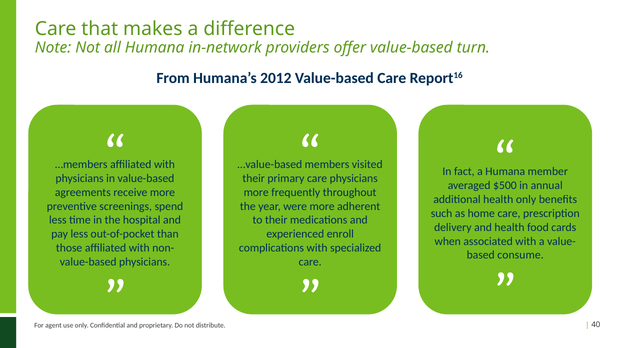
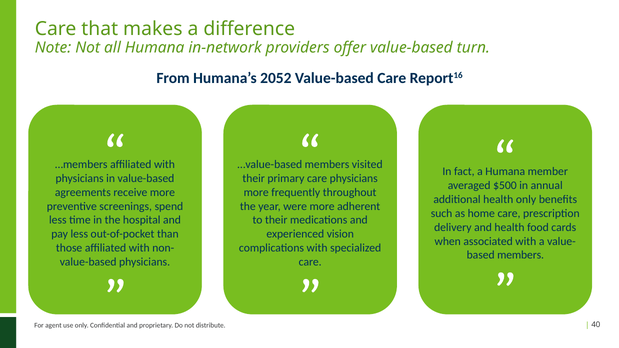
2012: 2012 -> 2052 (276, 78)
enroll: enroll -> vision (340, 234)
consume: consume -> members (521, 255)
